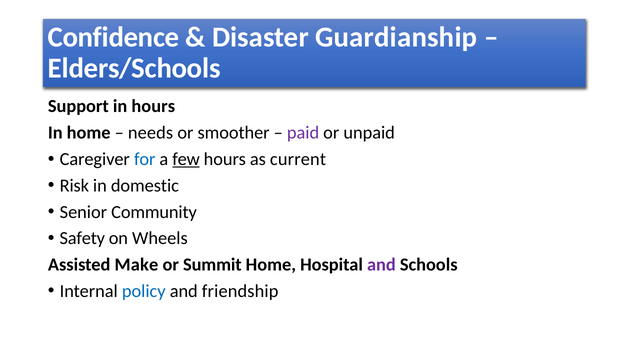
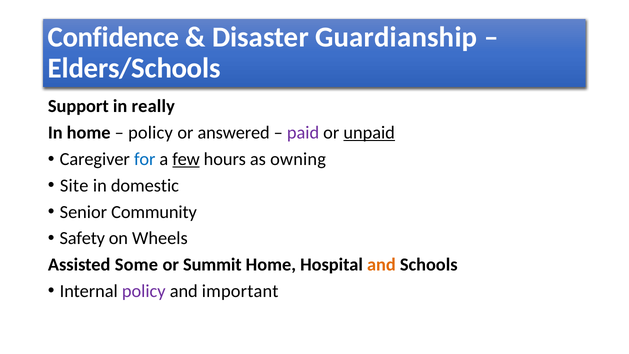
in hours: hours -> really (153, 106)
needs: needs -> policy (150, 133)
smoother: smoother -> answered (234, 133)
unpaid underline: none -> present (369, 133)
current: current -> owning (298, 159)
Risk: Risk -> Site (74, 185)
Make: Make -> Some (136, 265)
and colour: purple -> orange (381, 265)
policy colour: blue -> purple (144, 291)
friendship: friendship -> important (240, 291)
